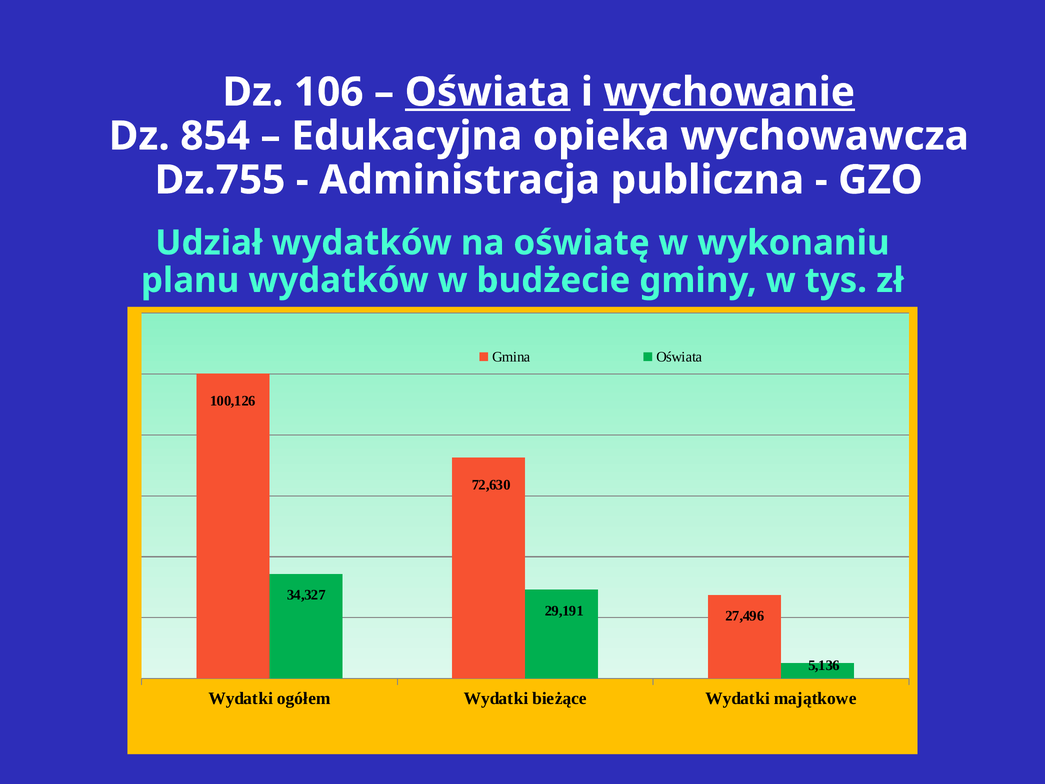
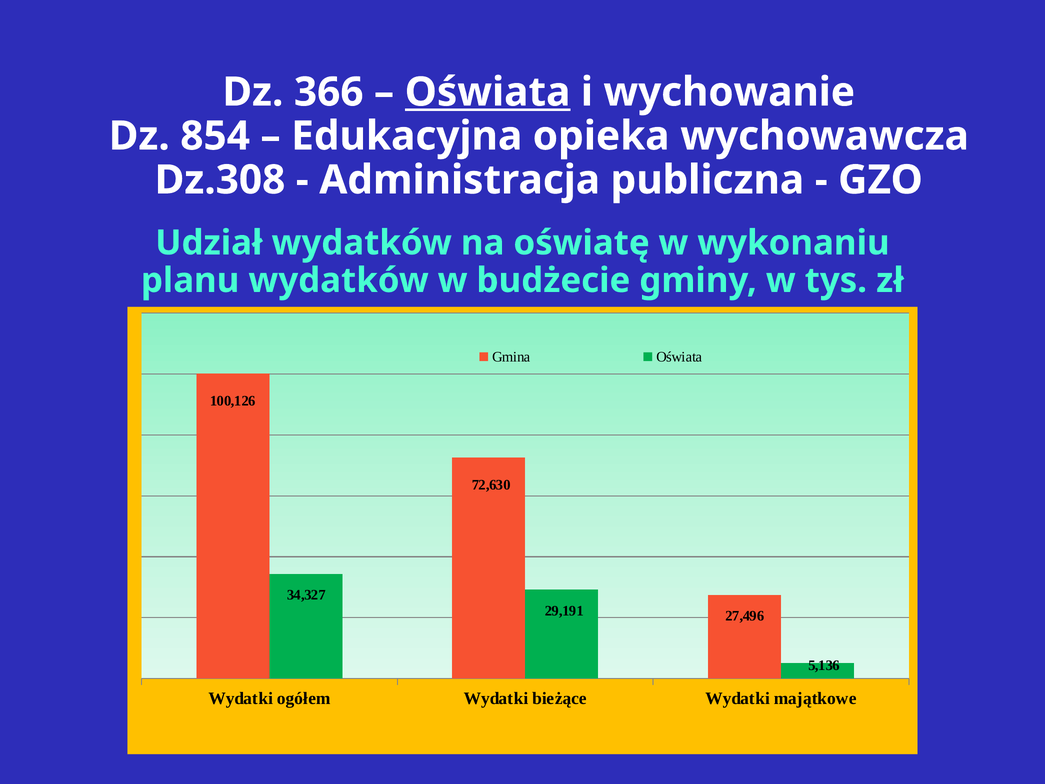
106: 106 -> 366 (329, 92)
wychowanie underline: present -> none (729, 92)
Dz.755: Dz.755 -> Dz.308 (220, 180)
